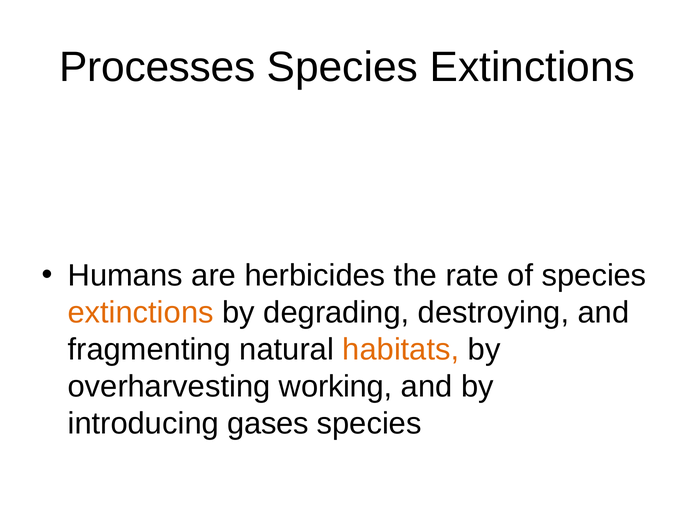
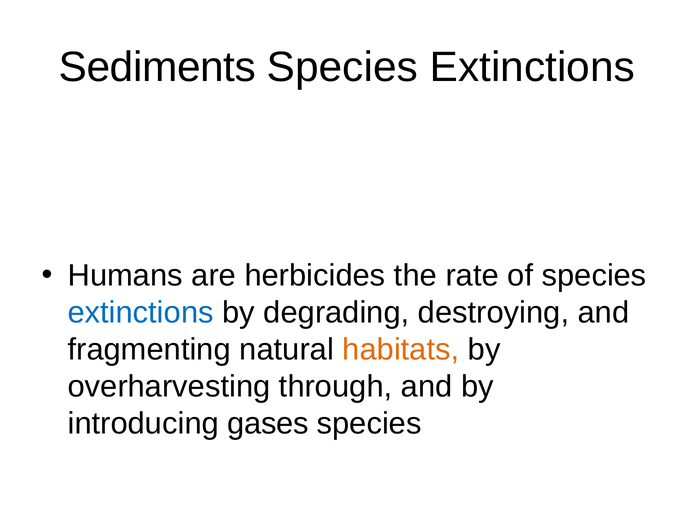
Processes: Processes -> Sediments (157, 67)
extinctions colour: orange -> blue (141, 313)
working: working -> through (336, 387)
